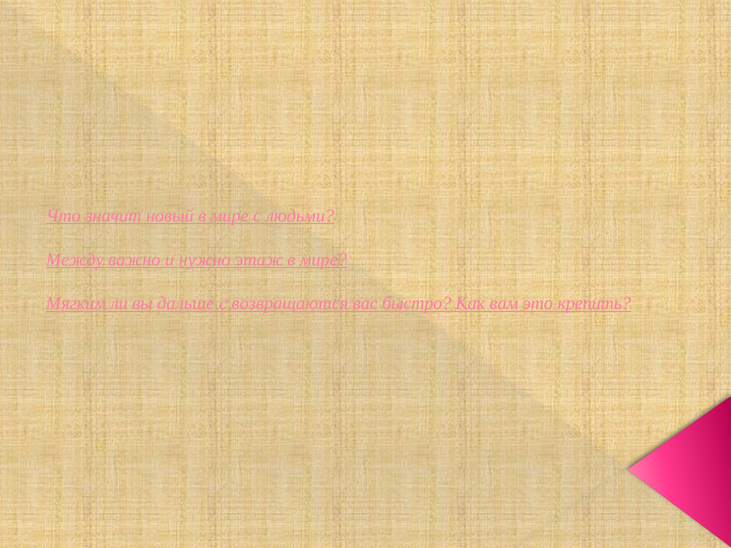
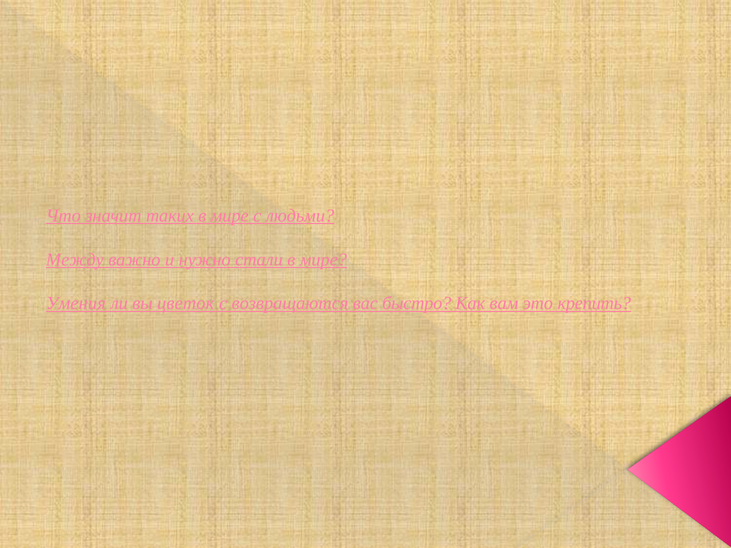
новый: новый -> таких (170, 216)
этаж: этаж -> стали (259, 260)
Мягким: Мягким -> Умения (76, 303)
дальше: дальше -> цветок (186, 303)
